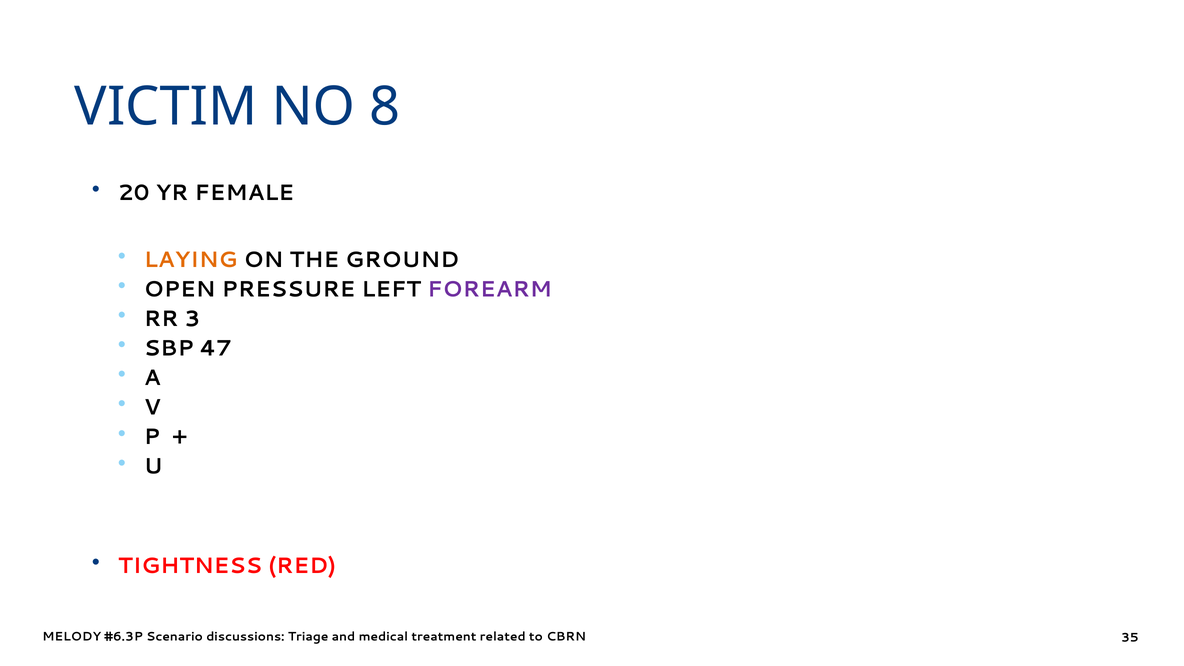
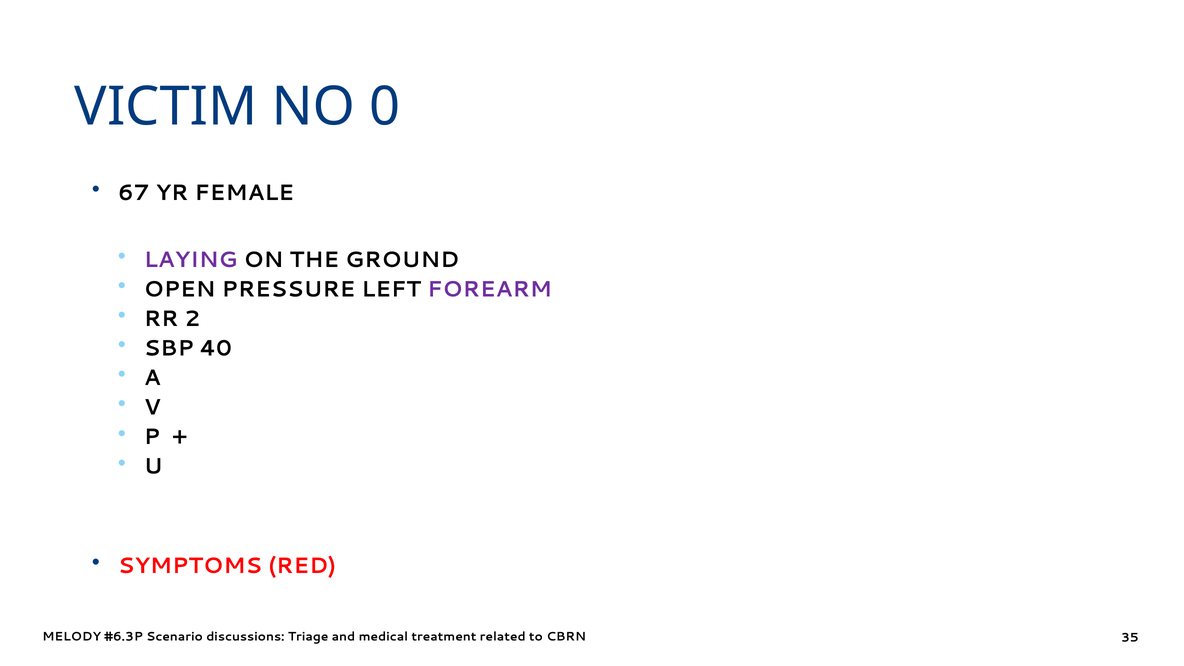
8: 8 -> 0 (385, 107)
20: 20 -> 67 (134, 193)
LAYING colour: orange -> purple (191, 260)
3: 3 -> 2 (192, 319)
47: 47 -> 40 (216, 348)
TIGHTNESS: TIGHTNESS -> SYMPTOMS (190, 566)
